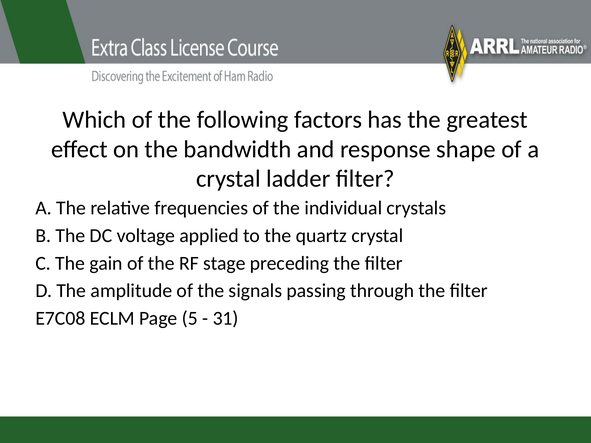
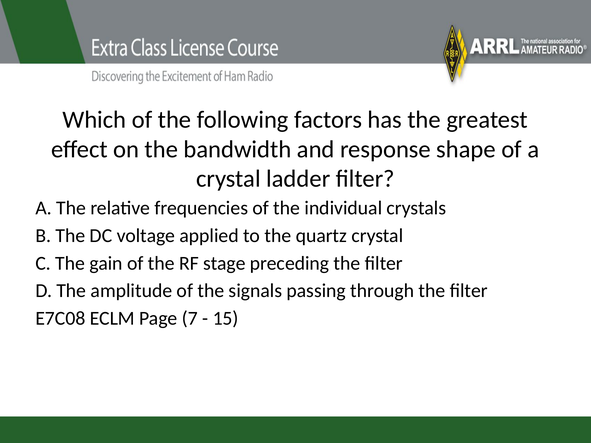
5: 5 -> 7 (190, 318)
31: 31 -> 15 (226, 318)
